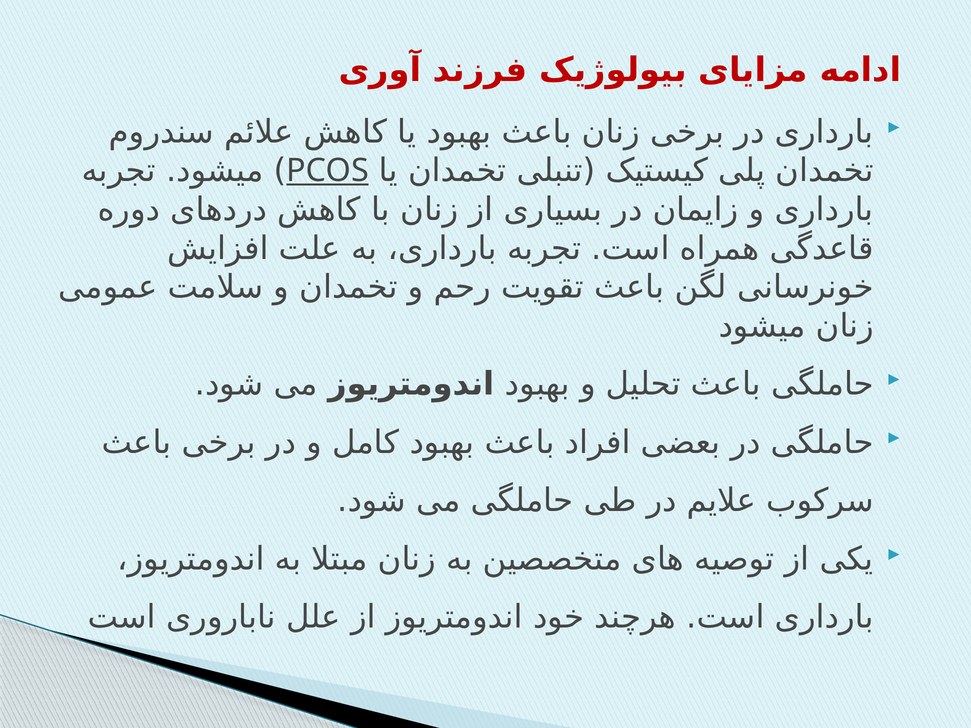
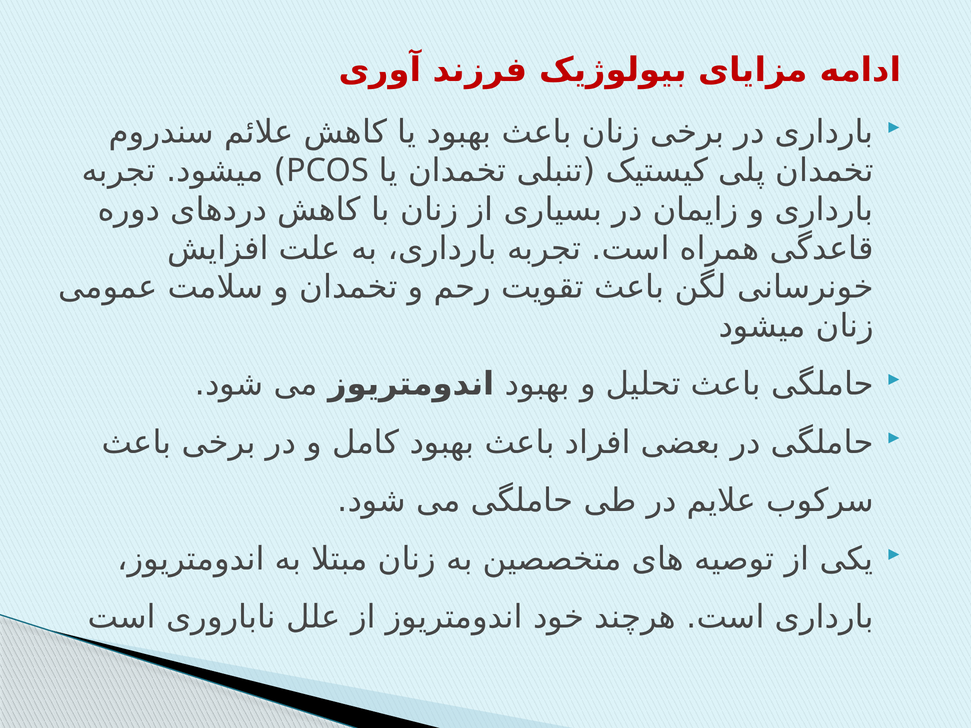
PCOS underline: present -> none (328, 171)
